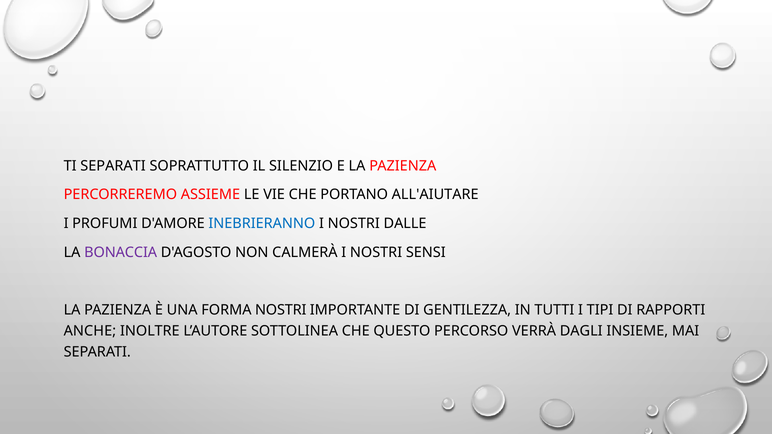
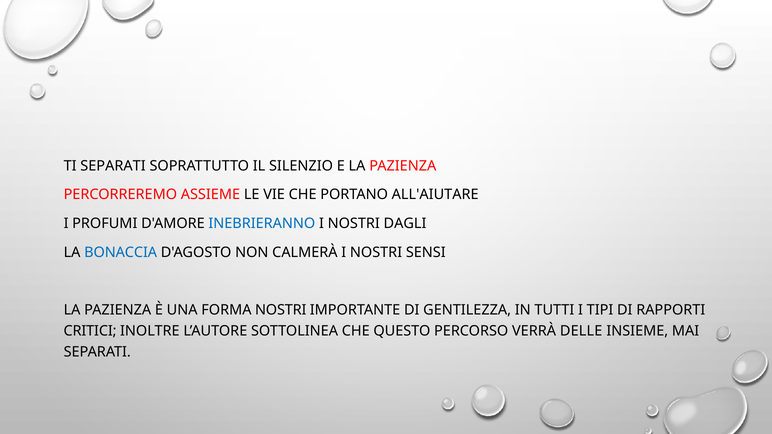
DALLE: DALLE -> DAGLI (405, 224)
BONACCIA colour: purple -> blue (121, 253)
ANCHE: ANCHE -> CRITICI (90, 331)
DAGLI: DAGLI -> DELLE (581, 331)
